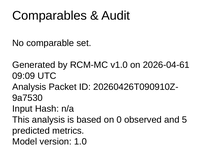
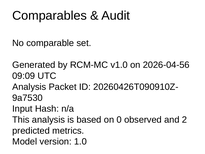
2026-04-61: 2026-04-61 -> 2026-04-56 (166, 65)
5: 5 -> 2 (185, 120)
